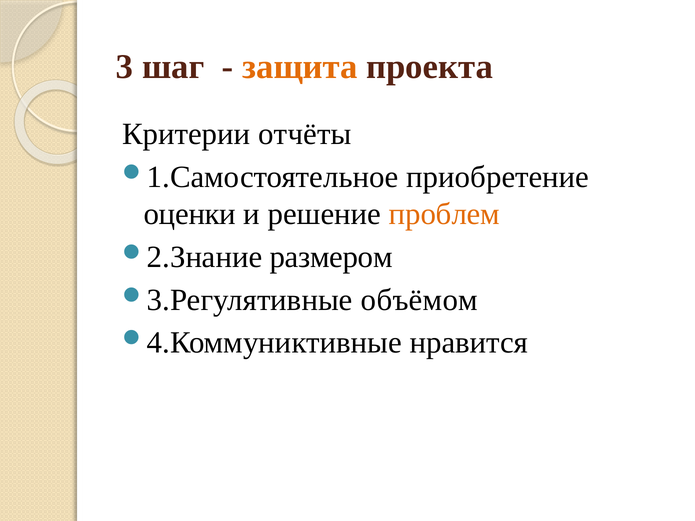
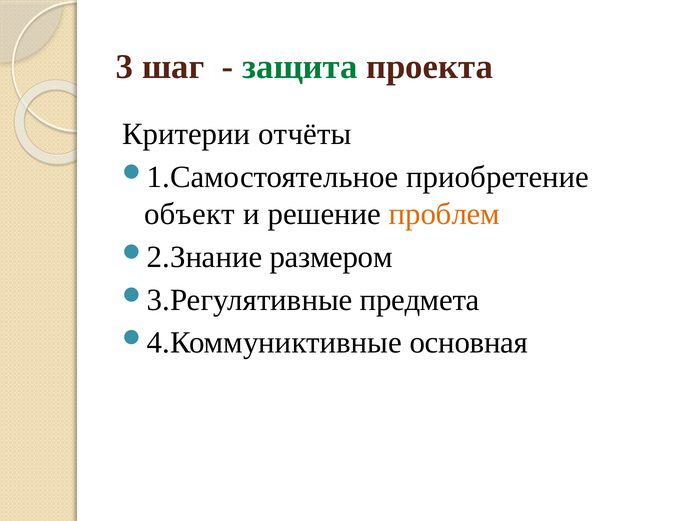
защита colour: orange -> green (300, 67)
оценки: оценки -> объект (190, 214)
объёмом: объёмом -> предмета (420, 300)
нравится: нравится -> основная (469, 343)
